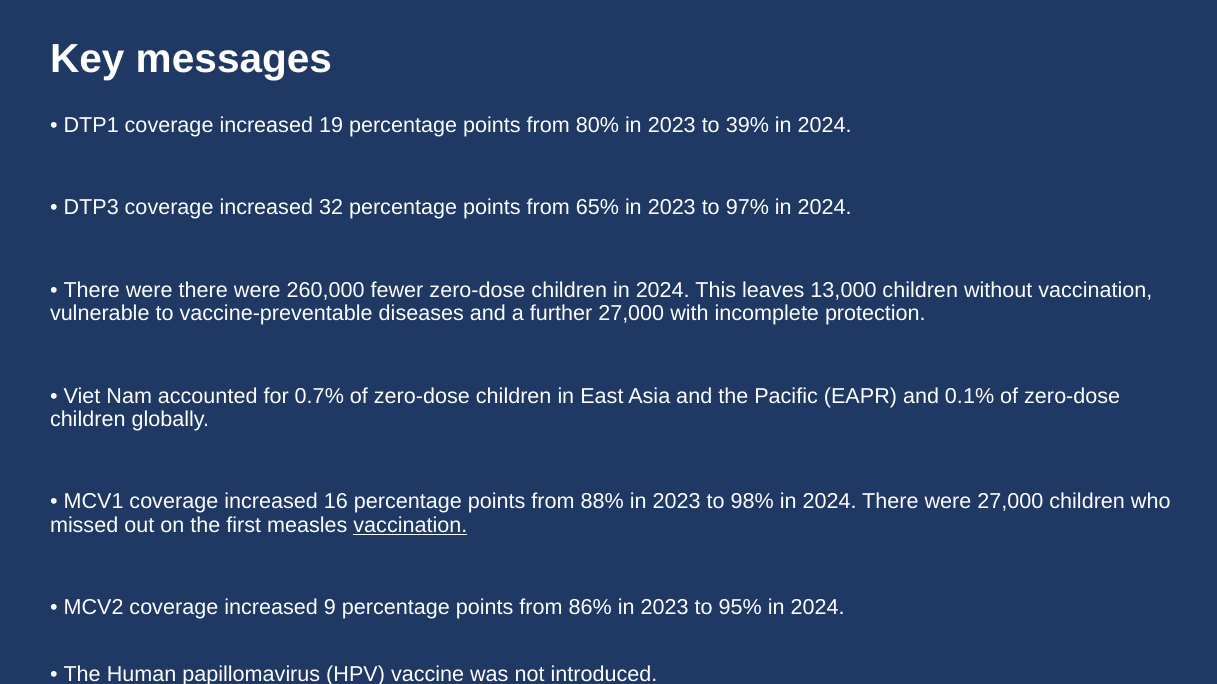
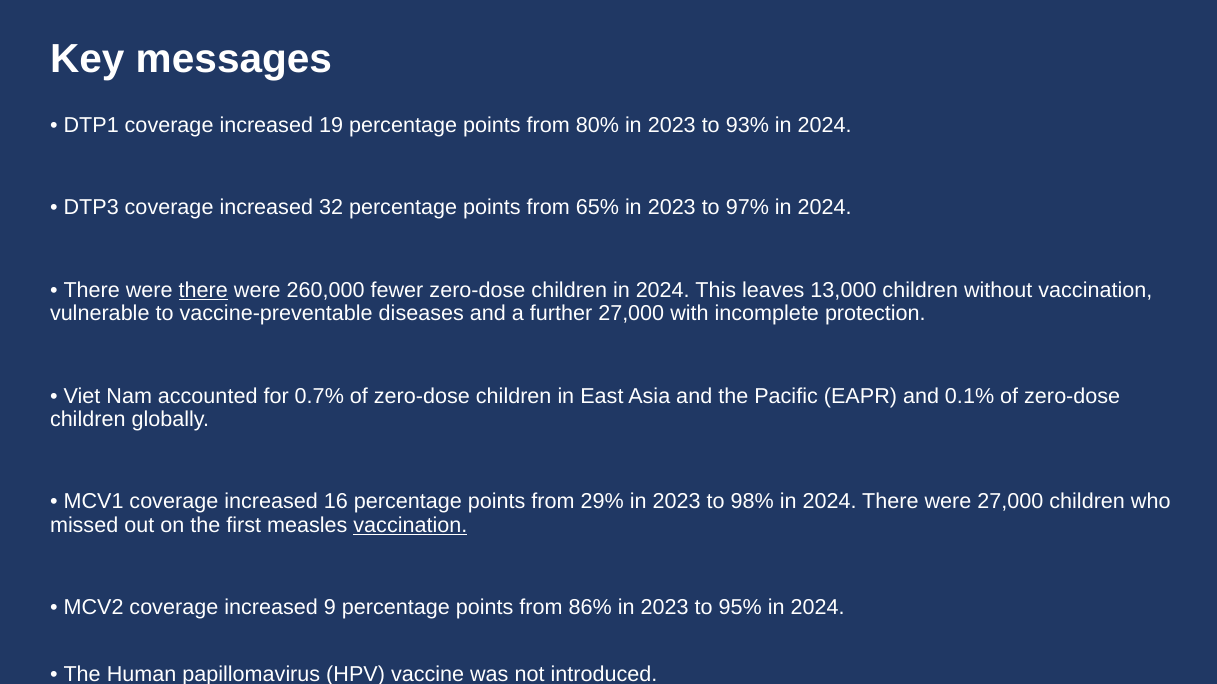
39%: 39% -> 93% (747, 126)
there underline: none -> present (203, 291)
88%: 88% -> 29% (602, 502)
